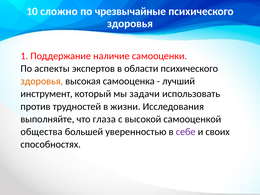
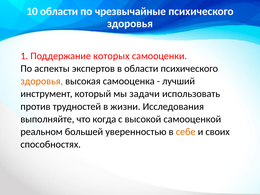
10 сложно: сложно -> области (59, 11)
наличие: наличие -> которых (111, 56)
глаза: глаза -> когда (104, 119)
общества: общества -> реальном (42, 132)
себе colour: purple -> orange (186, 132)
